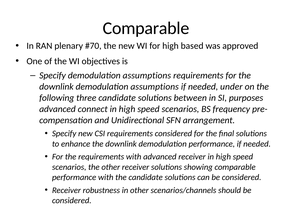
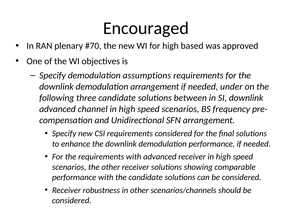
Comparable: Comparable -> Encouraged (146, 28)
downlink demodulation assumptions: assumptions -> arrangement (155, 87)
SI purposes: purposes -> downlink (246, 98)
connect: connect -> channel (93, 109)
